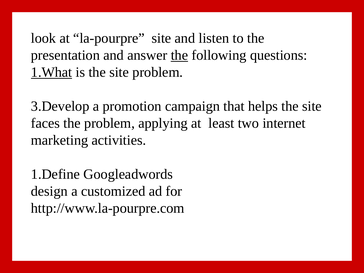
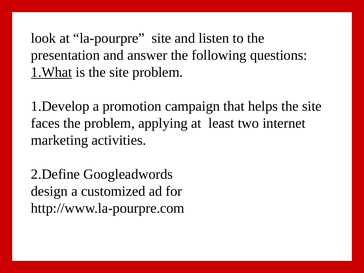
the underline: present -> none (179, 55)
3.Develop: 3.Develop -> 1.Develop (60, 106)
1.Define: 1.Define -> 2.Define (55, 174)
